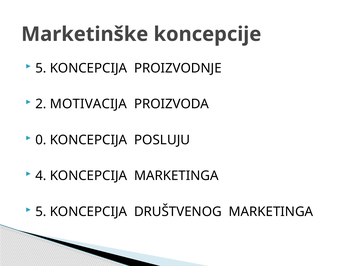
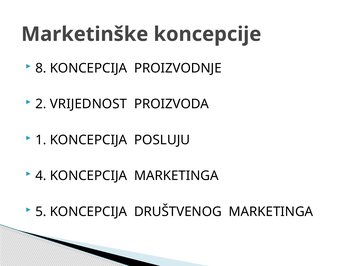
5: 5 -> 8 (41, 68)
MOTIVACIJA: MOTIVACIJA -> VRIJEDNOST (89, 104)
0: 0 -> 1 (41, 140)
